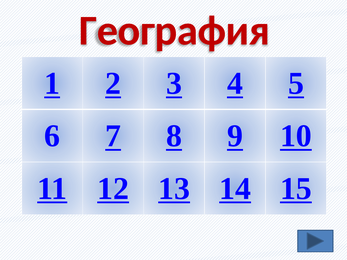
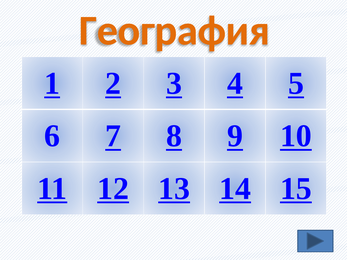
География colour: red -> orange (174, 31)
